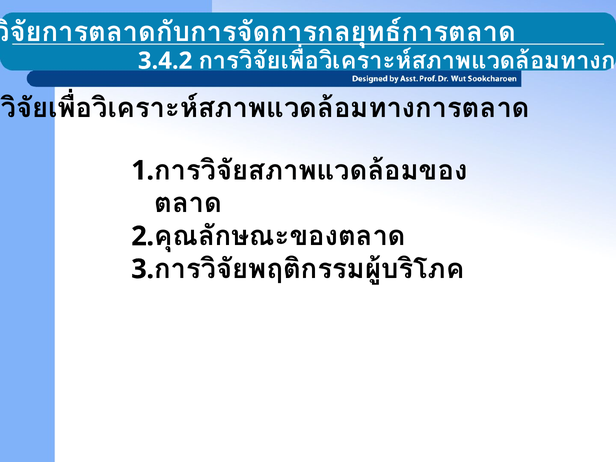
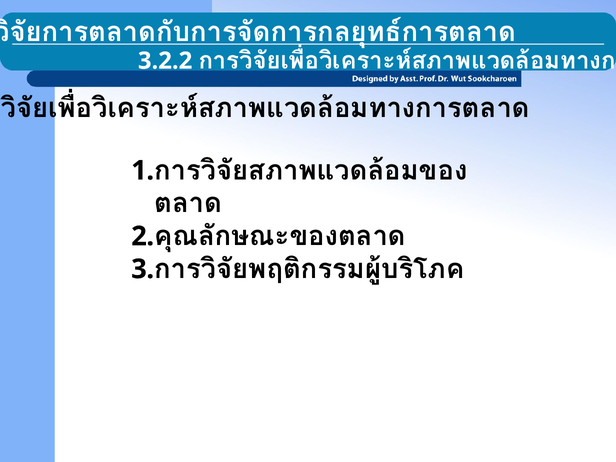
3.4.2: 3.4.2 -> 3.2.2 (165, 61)
